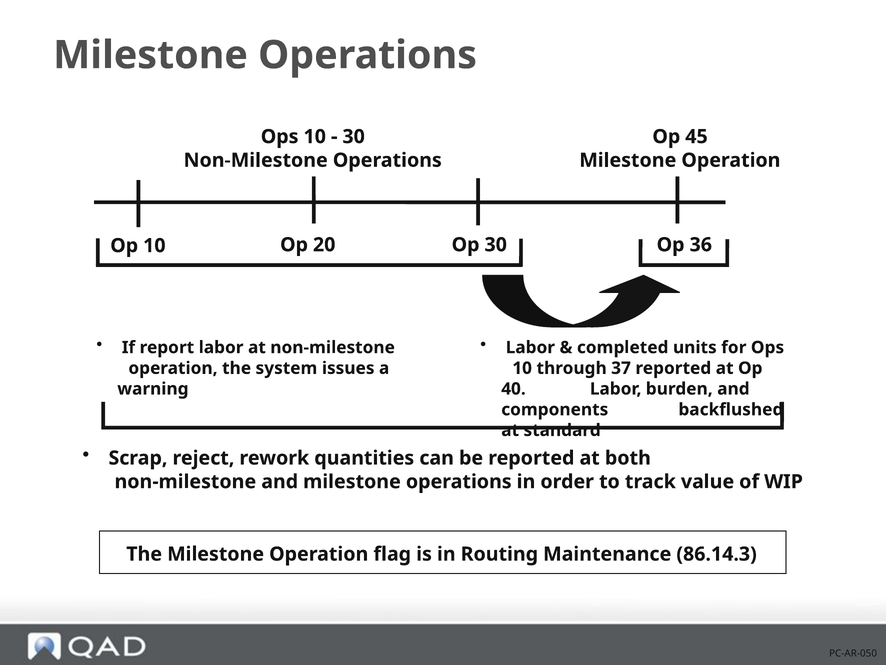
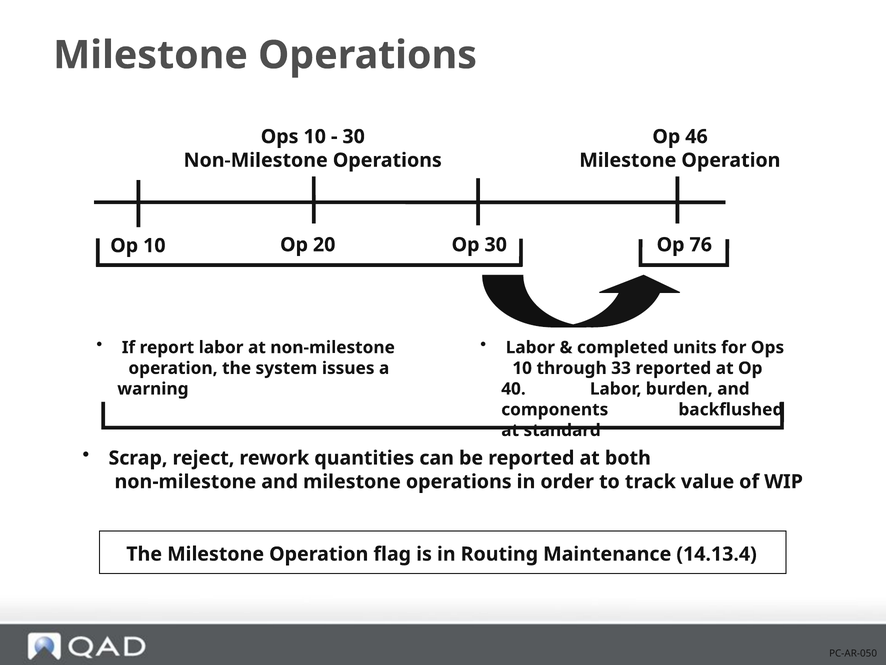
45: 45 -> 46 (696, 137)
36: 36 -> 76 (701, 245)
37: 37 -> 33 (621, 368)
86.14.3: 86.14.3 -> 14.13.4 (717, 554)
